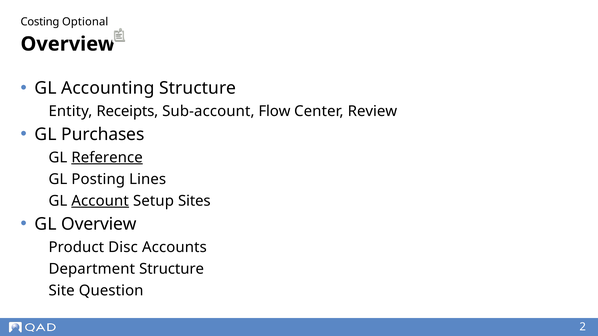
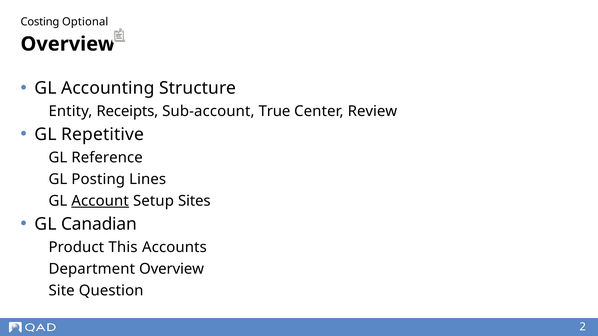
Flow: Flow -> True (274, 111)
Purchases: Purchases -> Repetitive (103, 135)
Reference underline: present -> none (107, 158)
GL Overview: Overview -> Canadian (99, 224)
Disc: Disc -> This (123, 247)
Department Structure: Structure -> Overview (172, 269)
